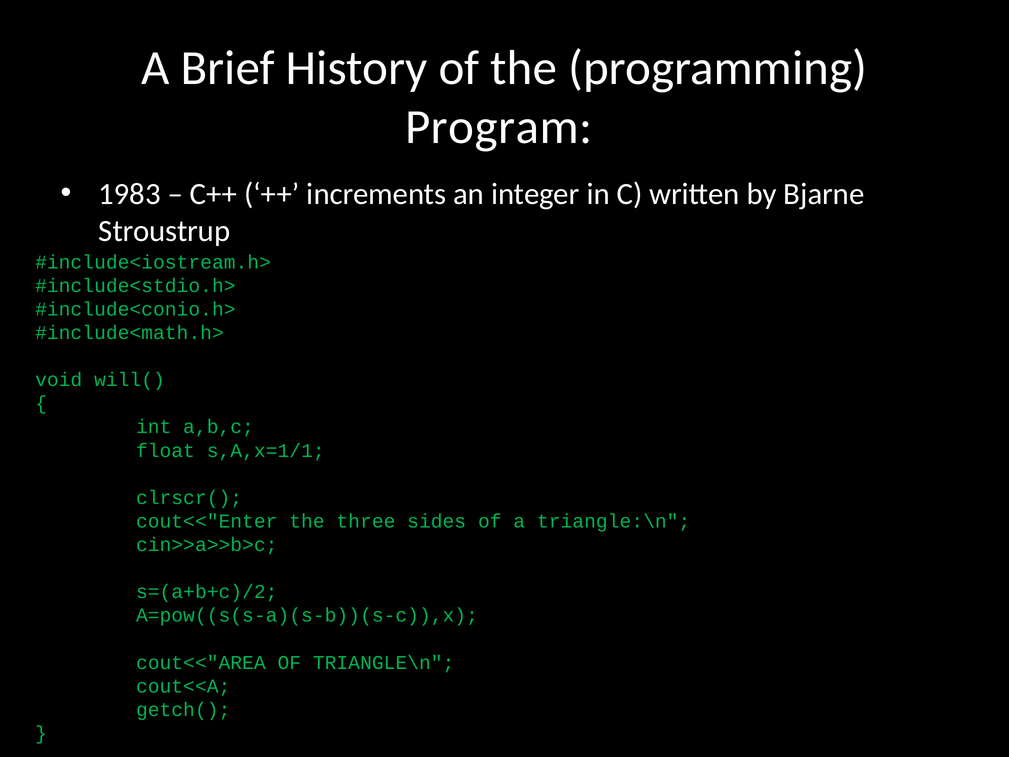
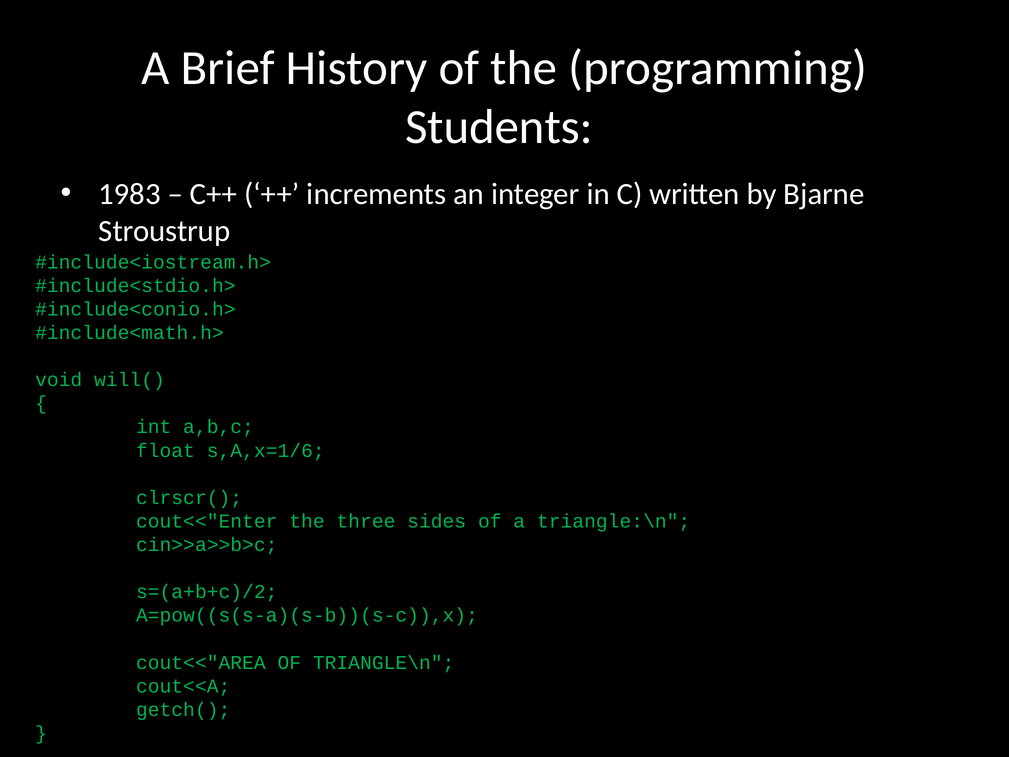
Program: Program -> Students (499, 127)
s,A,x=1/1: s,A,x=1/1 -> s,A,x=1/6 (266, 450)
